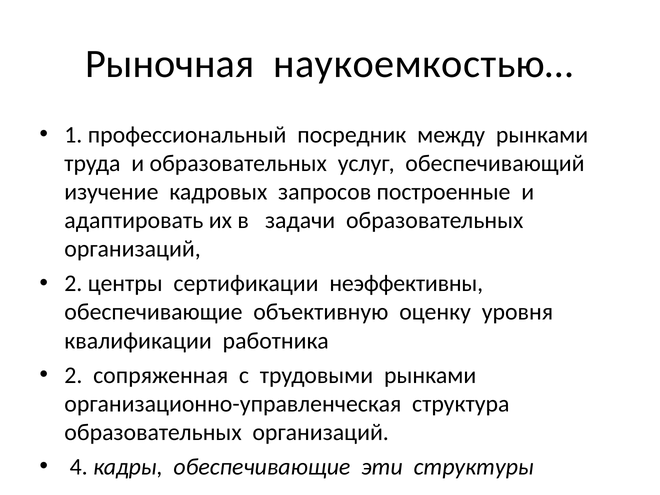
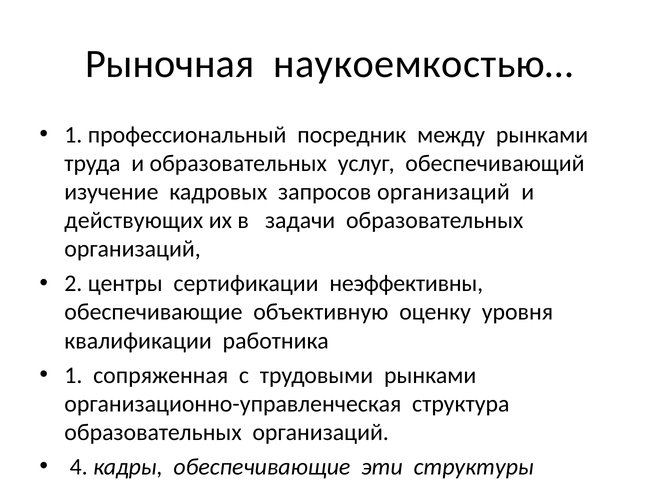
запросов построенные: построенные -> организаций (443, 192)
адаптировать: адаптировать -> действующих (134, 221)
2: 2 -> 1 (73, 375)
